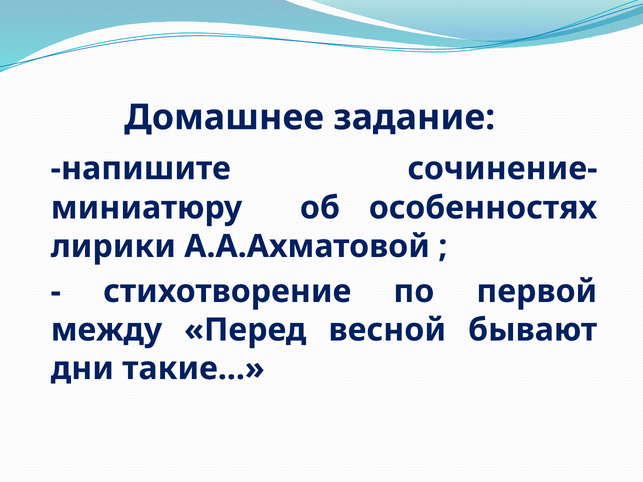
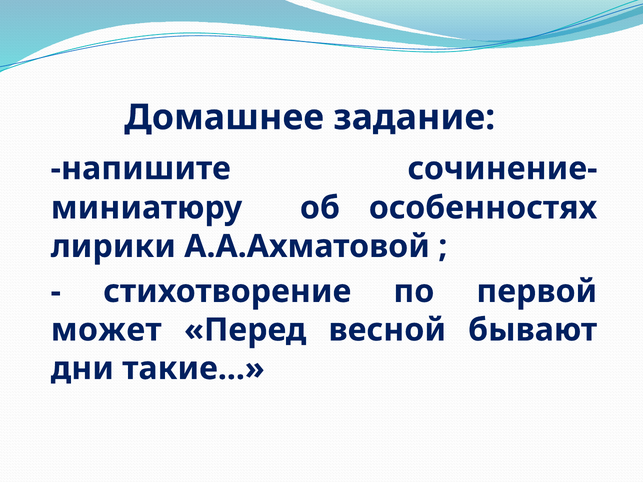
между: между -> может (106, 330)
